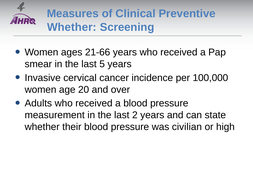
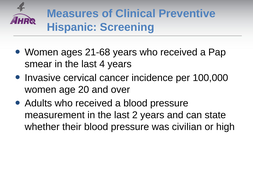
Whether: Whether -> Hispanic (72, 27)
21-66: 21-66 -> 21-68 (98, 52)
5: 5 -> 4 (102, 64)
